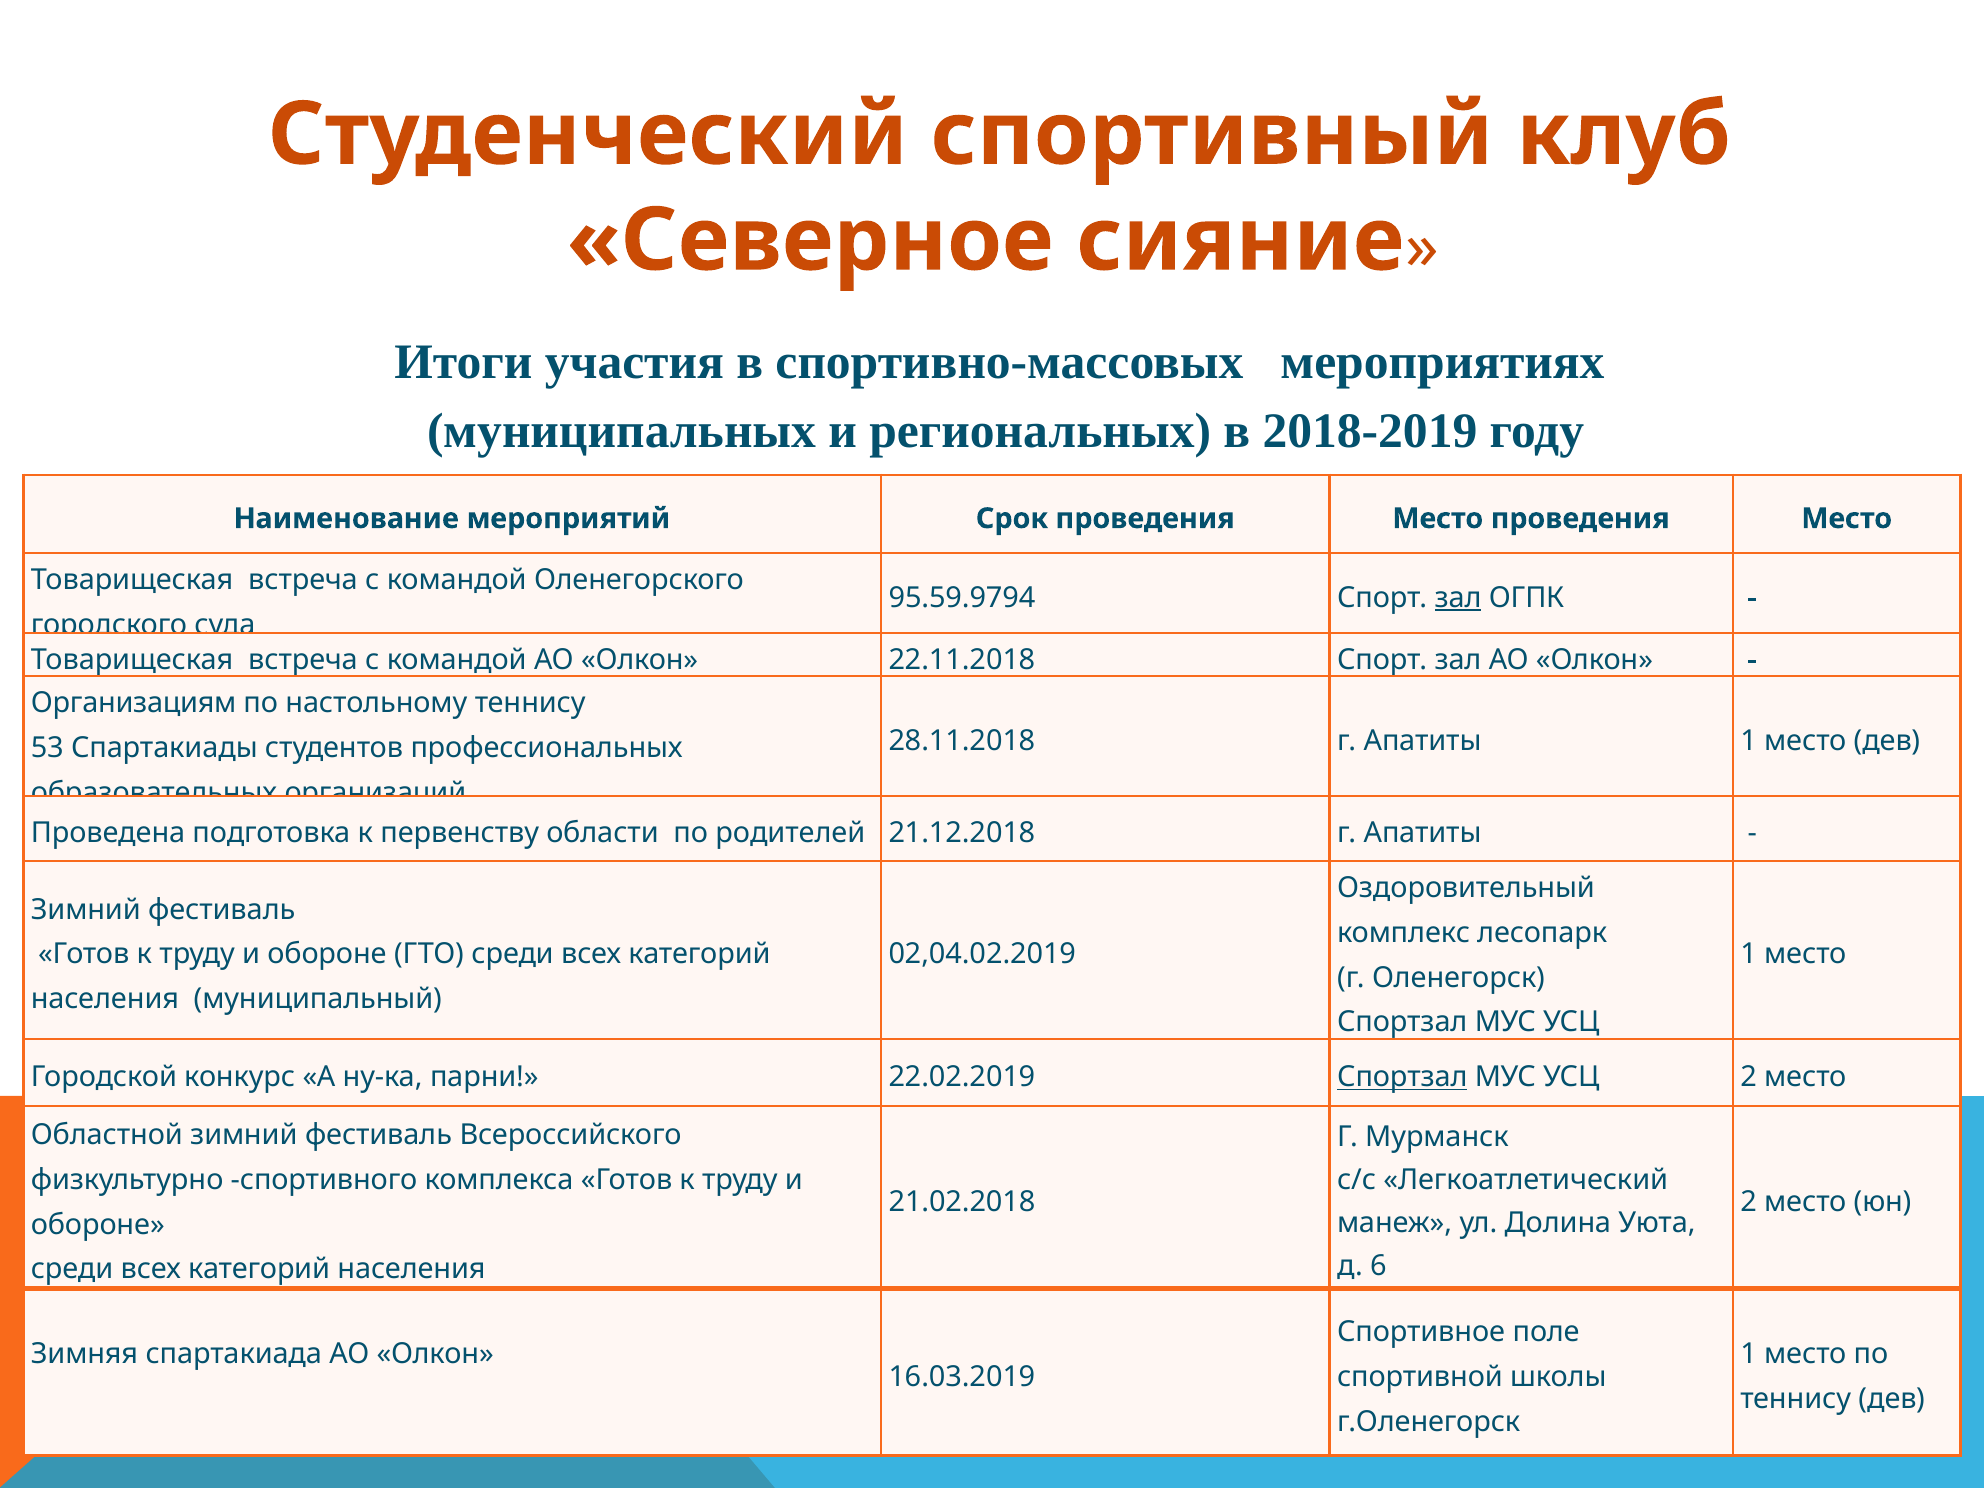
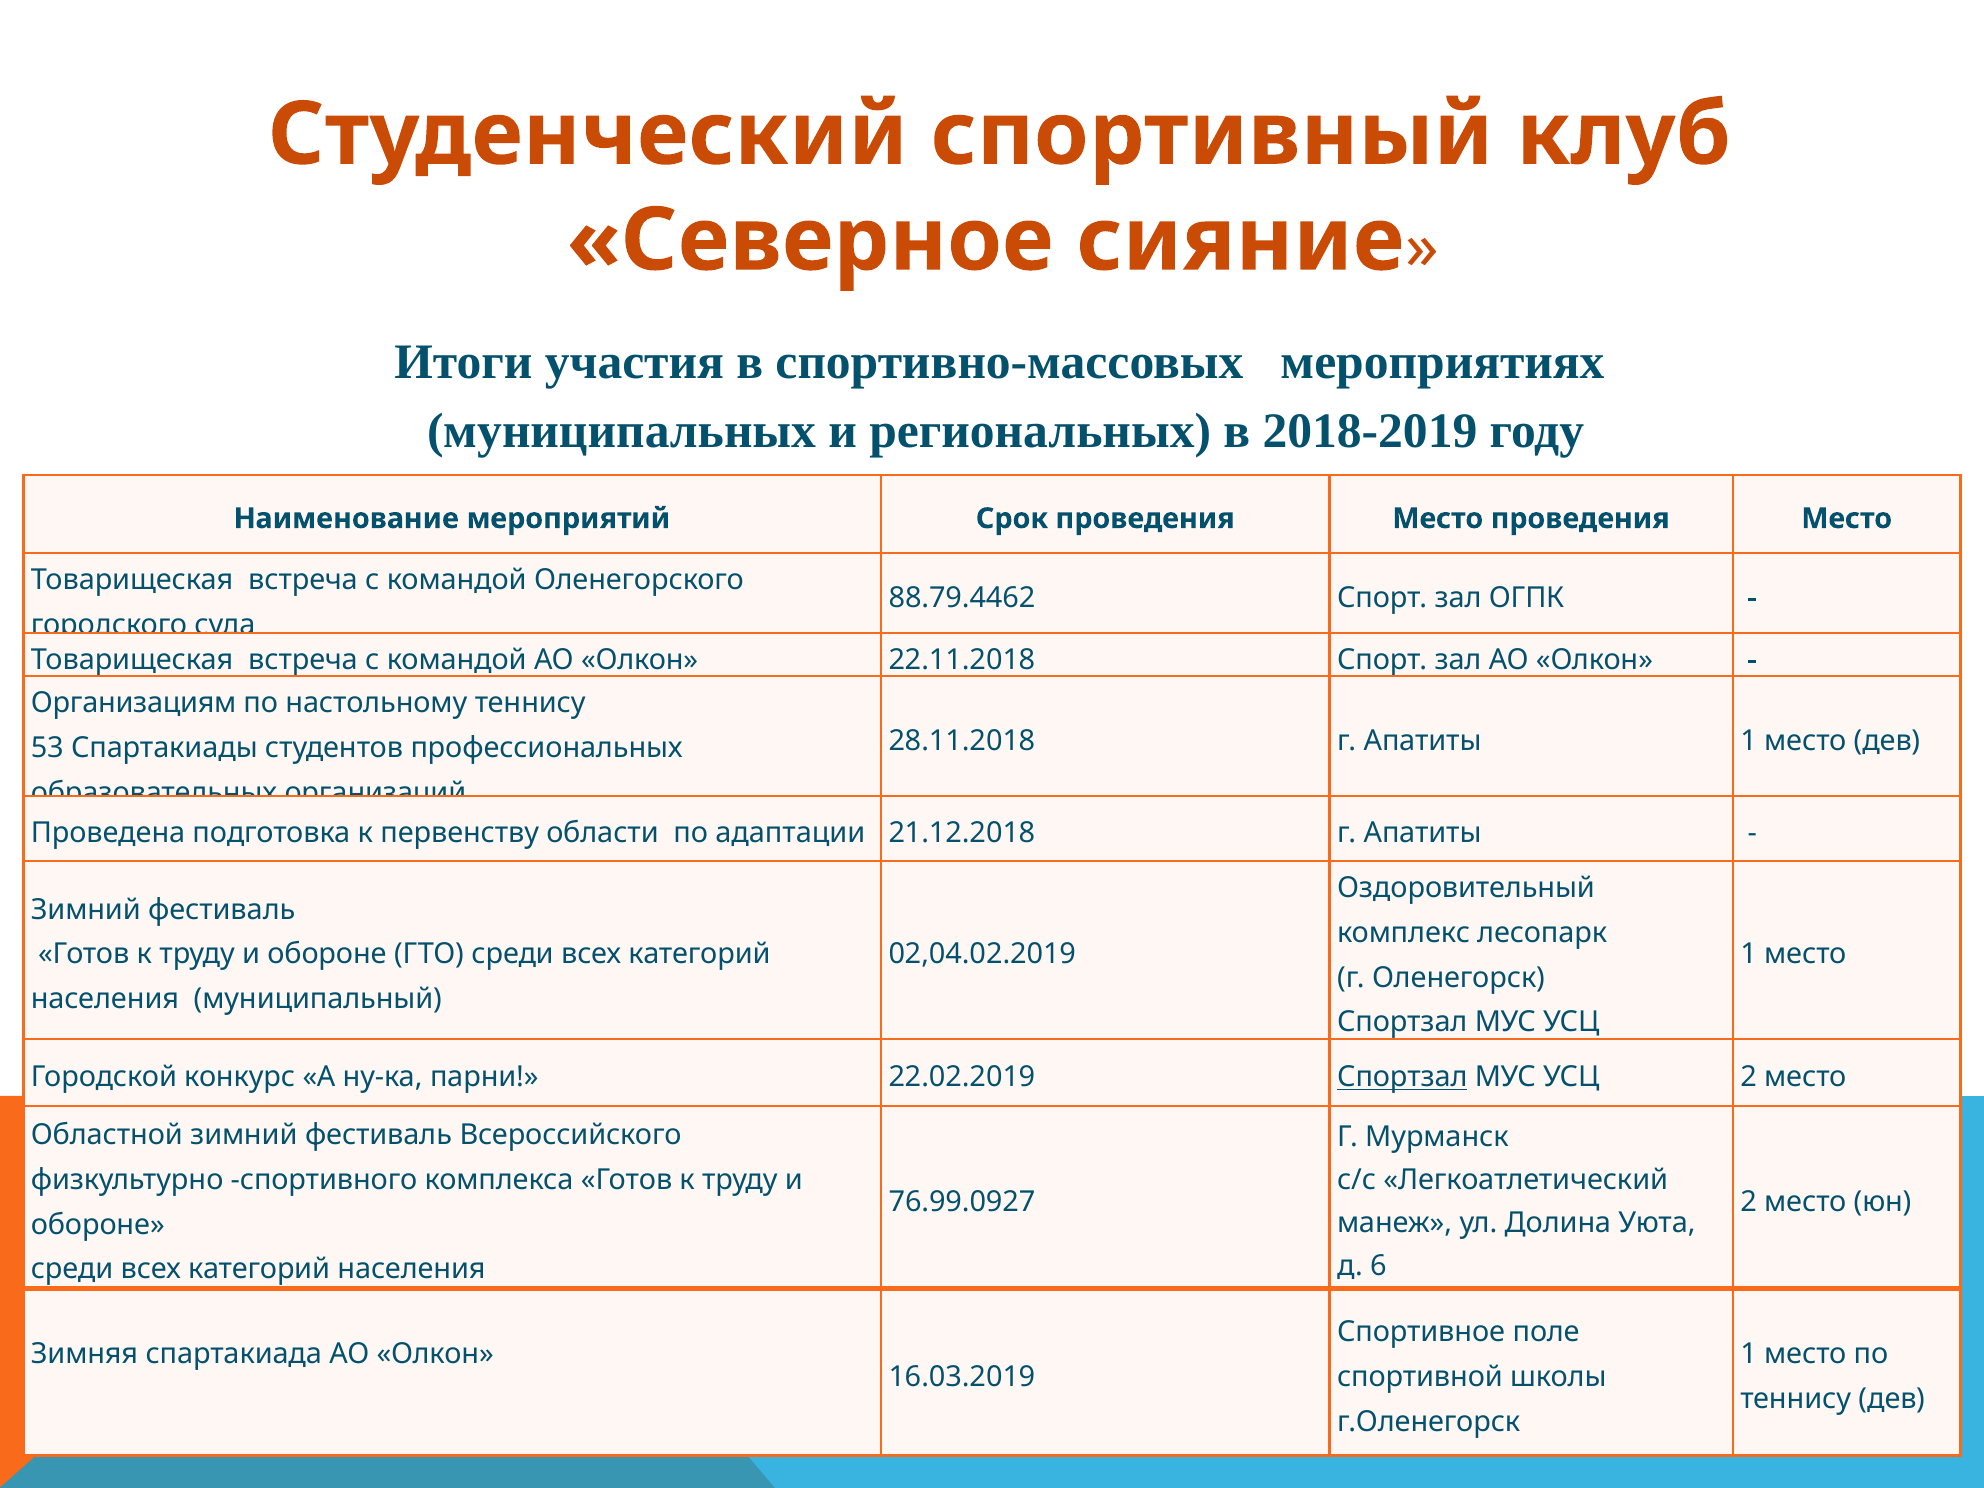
95.59.9794: 95.59.9794 -> 88.79.4462 (962, 598)
зал underline: present -> none (1458, 598)
родителей: родителей -> адаптации (790, 833)
21.02.2018: 21.02.2018 -> 76.99.0927 (962, 1202)
